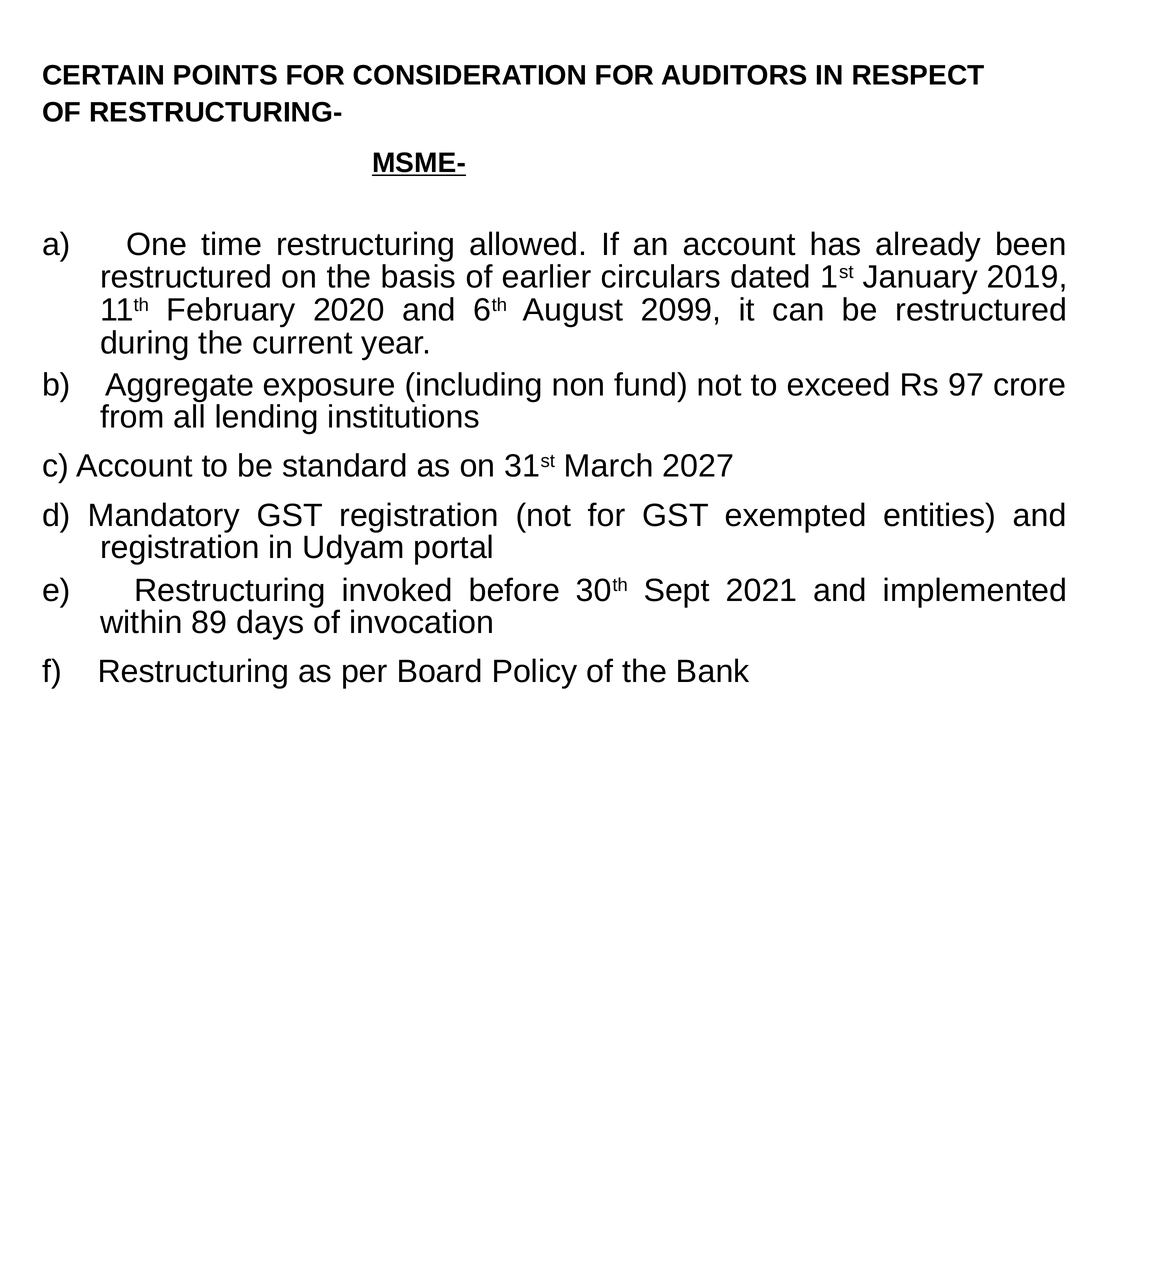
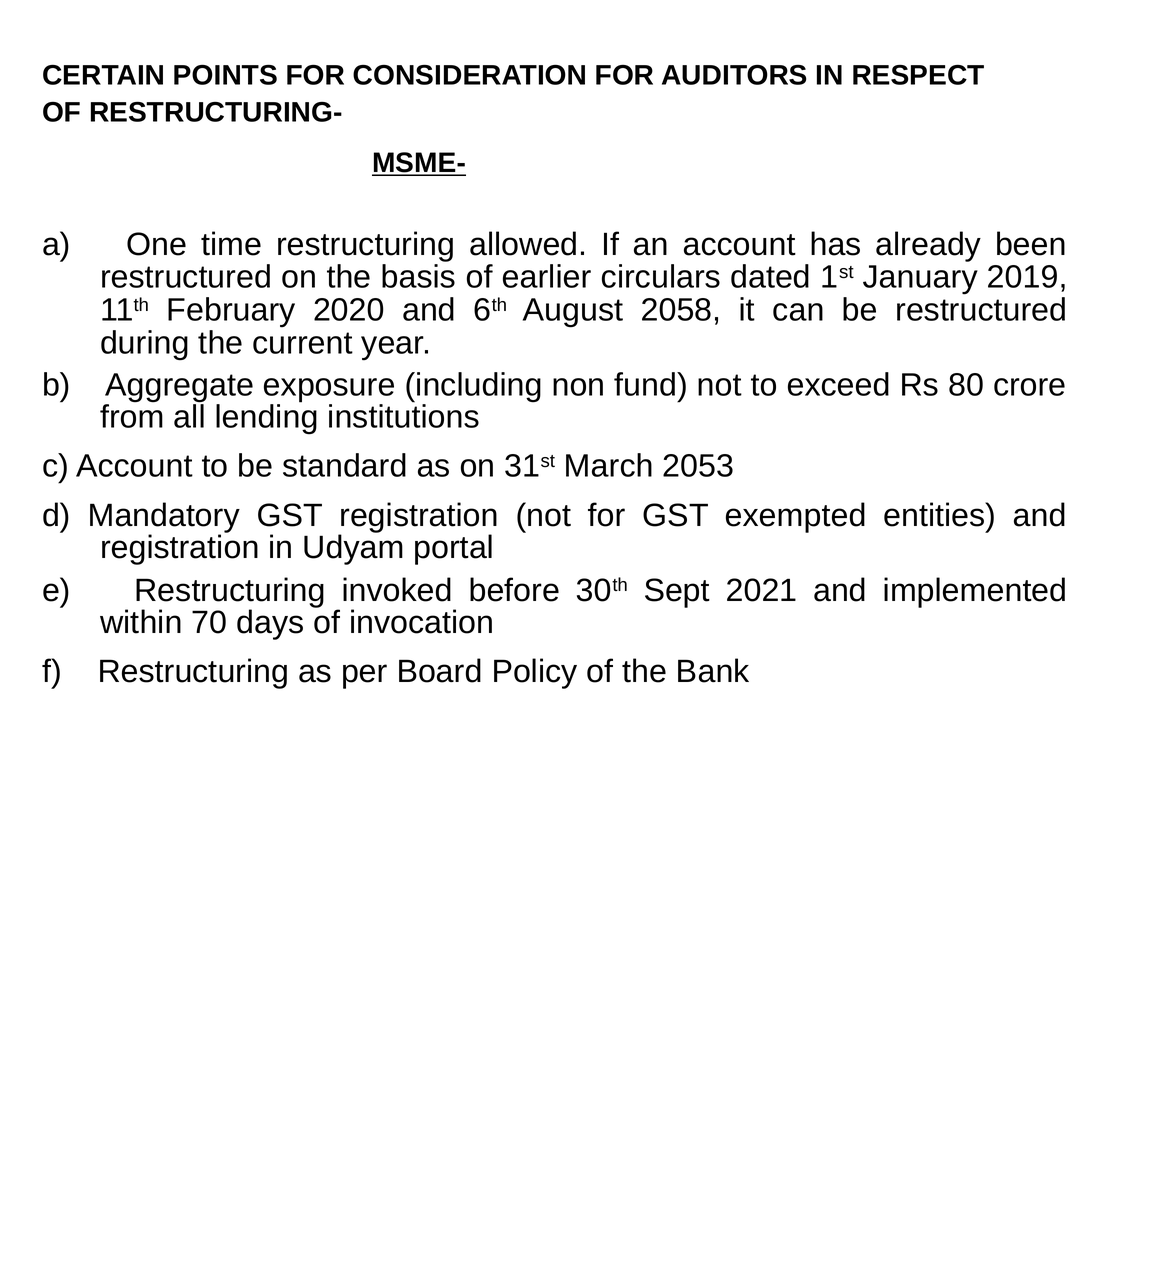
2099: 2099 -> 2058 (681, 310)
97: 97 -> 80 (966, 385)
2027: 2027 -> 2053 (698, 466)
89: 89 -> 70 (209, 623)
